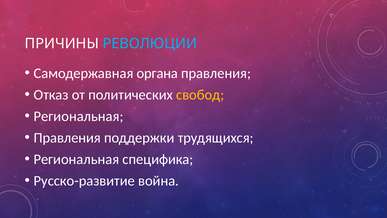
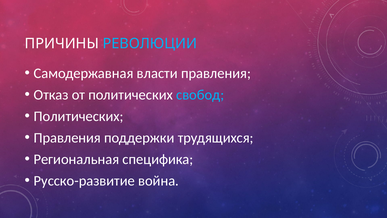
органа: органа -> власти (157, 73)
свобод colour: yellow -> light blue (200, 95)
Региональная: Региональная -> Политических (79, 116)
